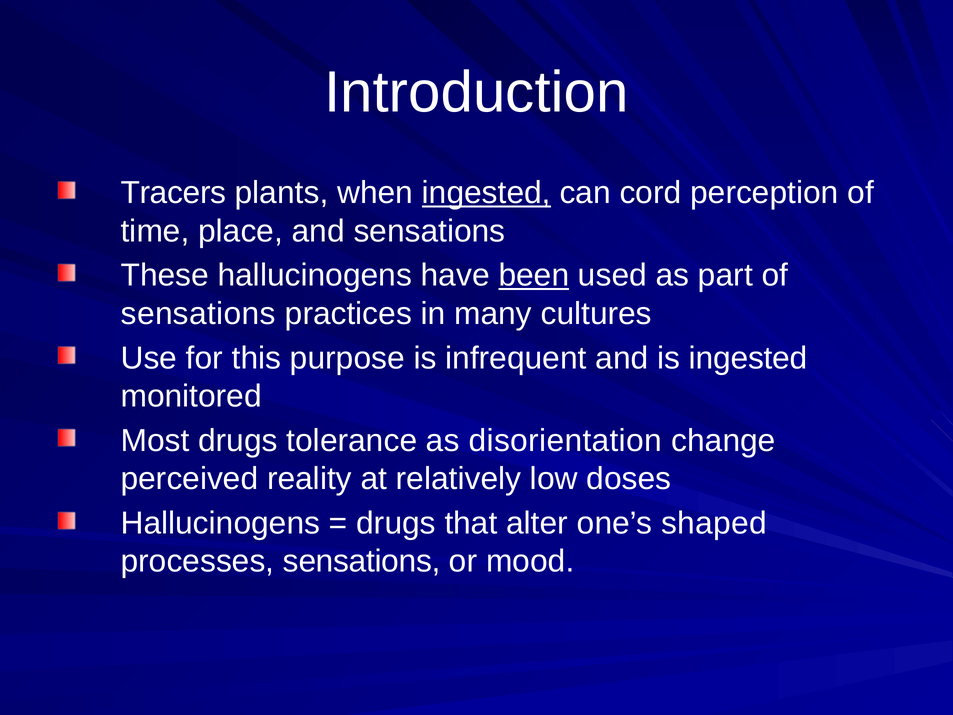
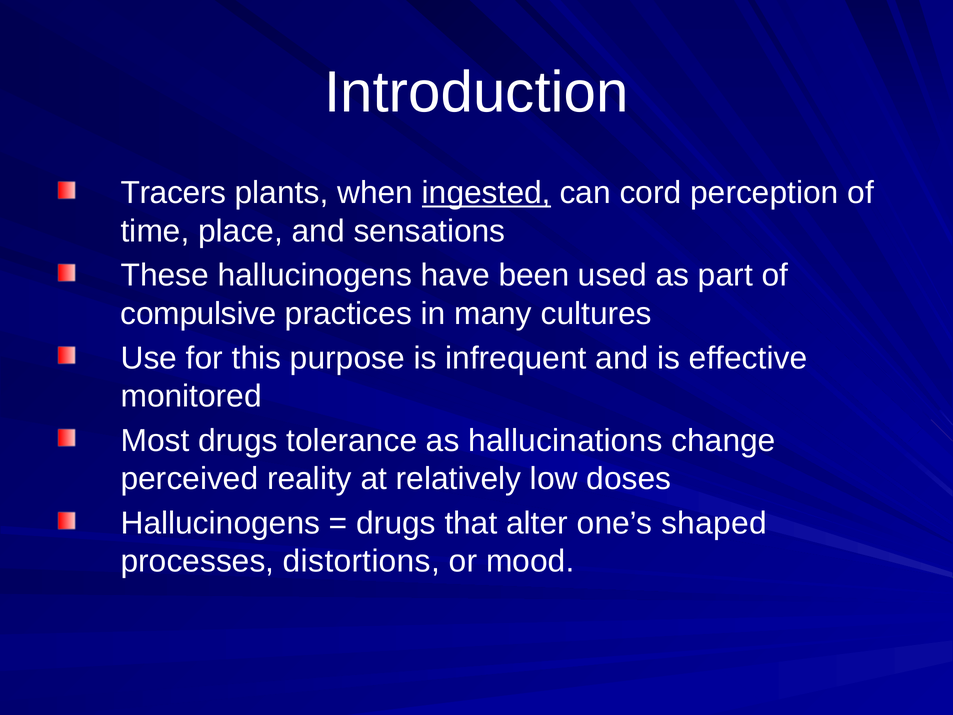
been underline: present -> none (534, 275)
sensations: sensations -> compulsive (198, 314)
is ingested: ingested -> effective (748, 358)
disorientation: disorientation -> hallucinations (565, 441)
processes sensations: sensations -> distortions (361, 561)
